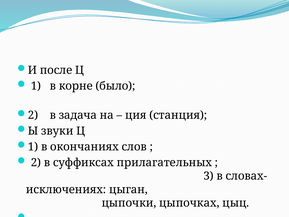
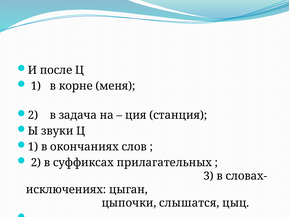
было: было -> меня (115, 86)
цыпочках: цыпочках -> слышатся (189, 203)
